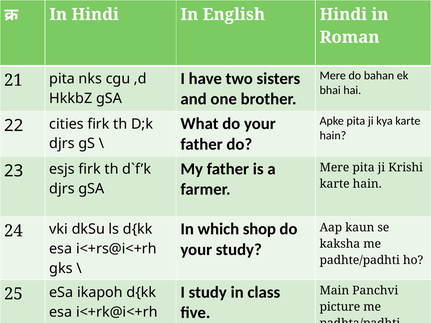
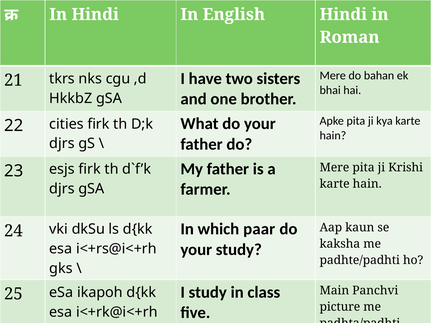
21 pita: pita -> tkrs (62, 79)
shop: shop -> paar (259, 229)
